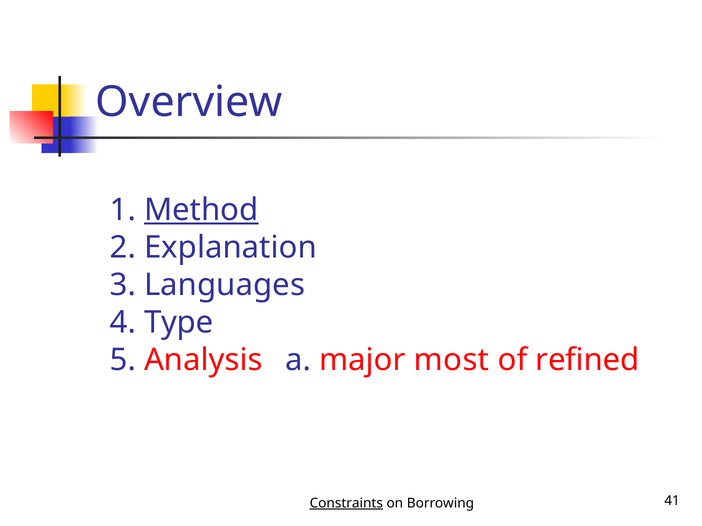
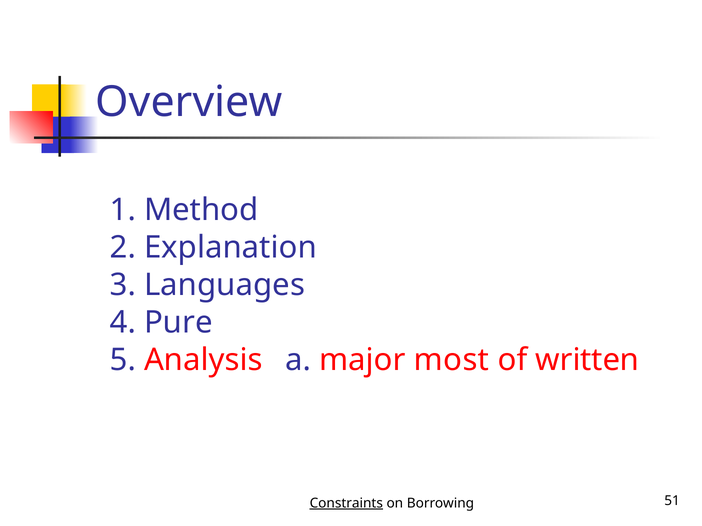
Method underline: present -> none (201, 210)
Type: Type -> Pure (178, 323)
refined: refined -> written (587, 360)
41: 41 -> 51 (672, 501)
